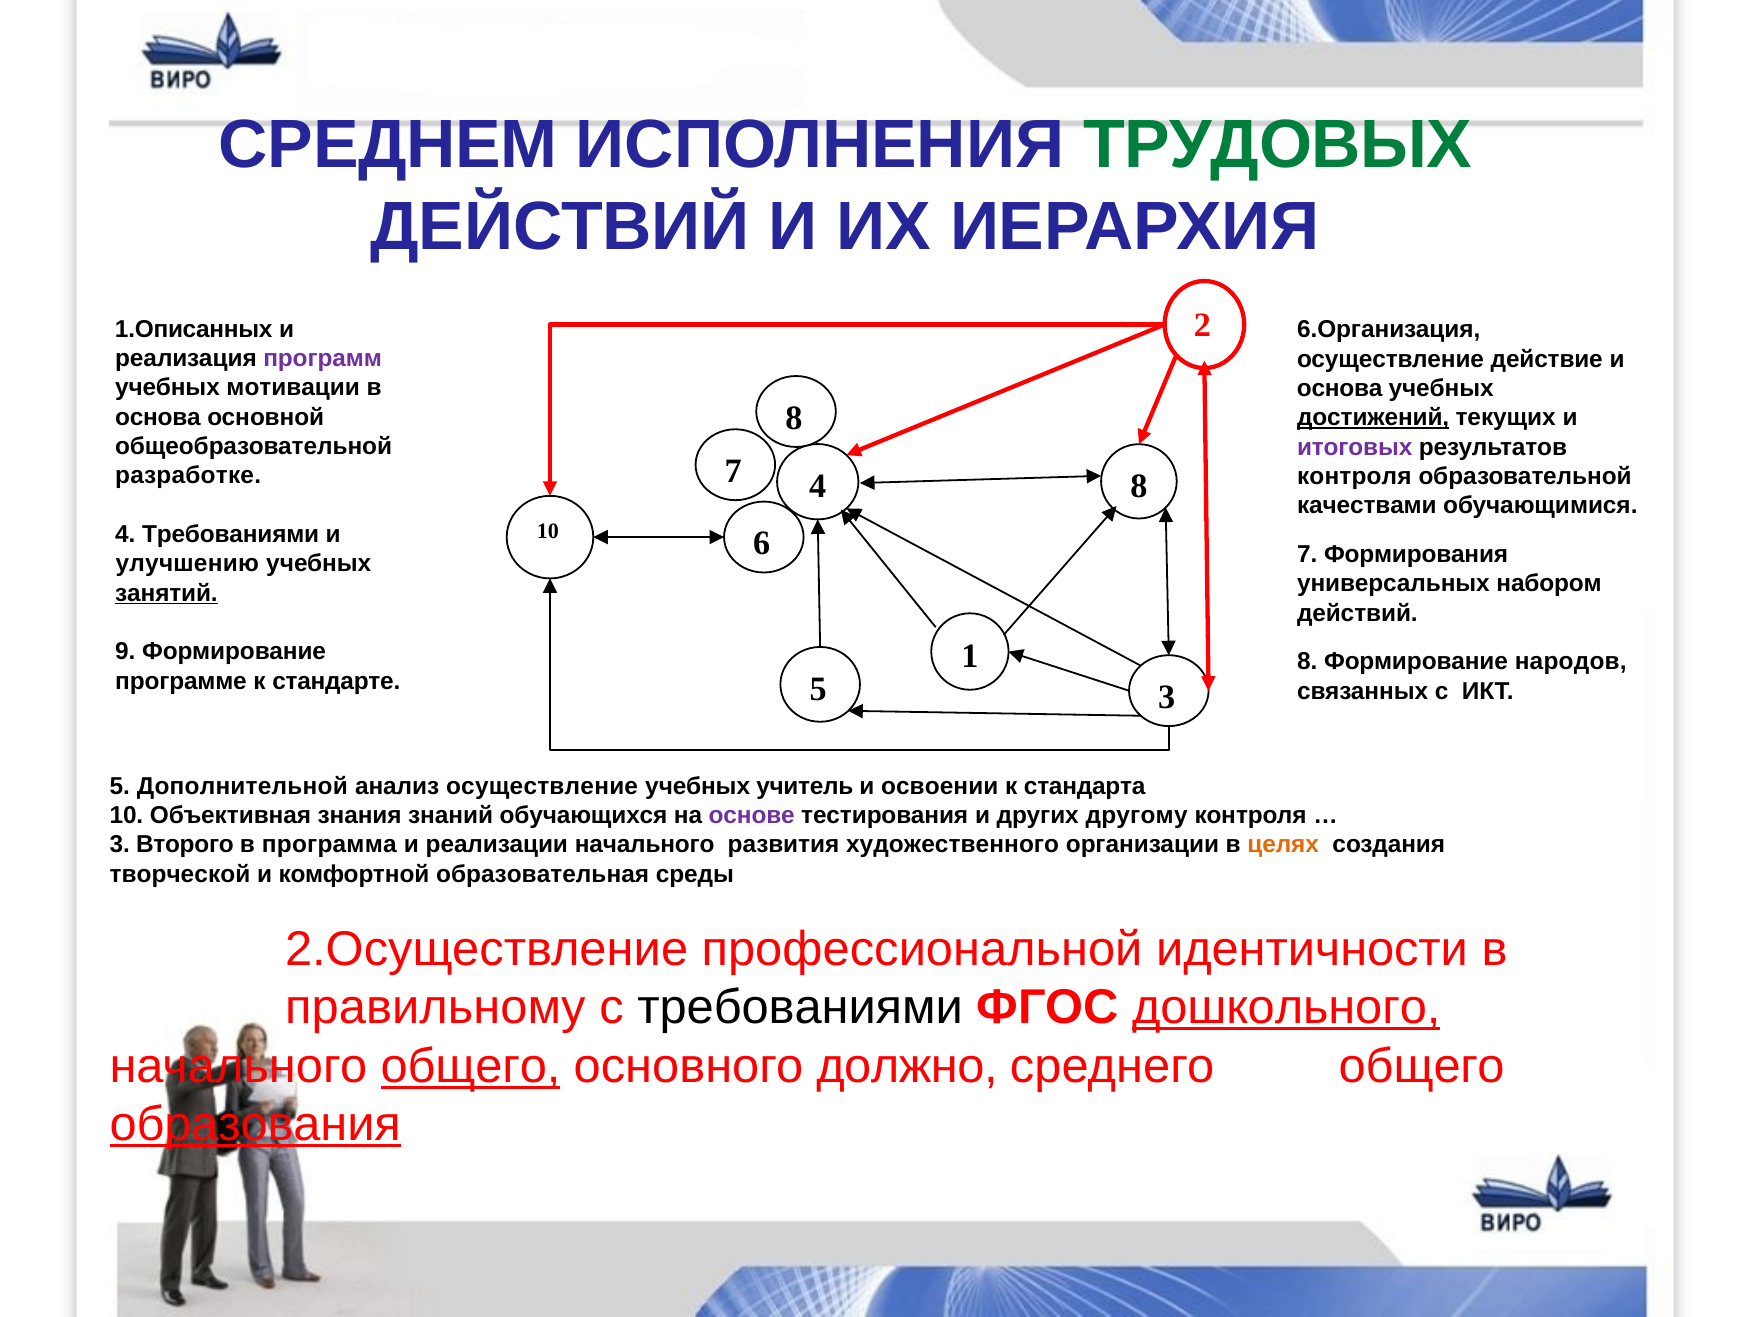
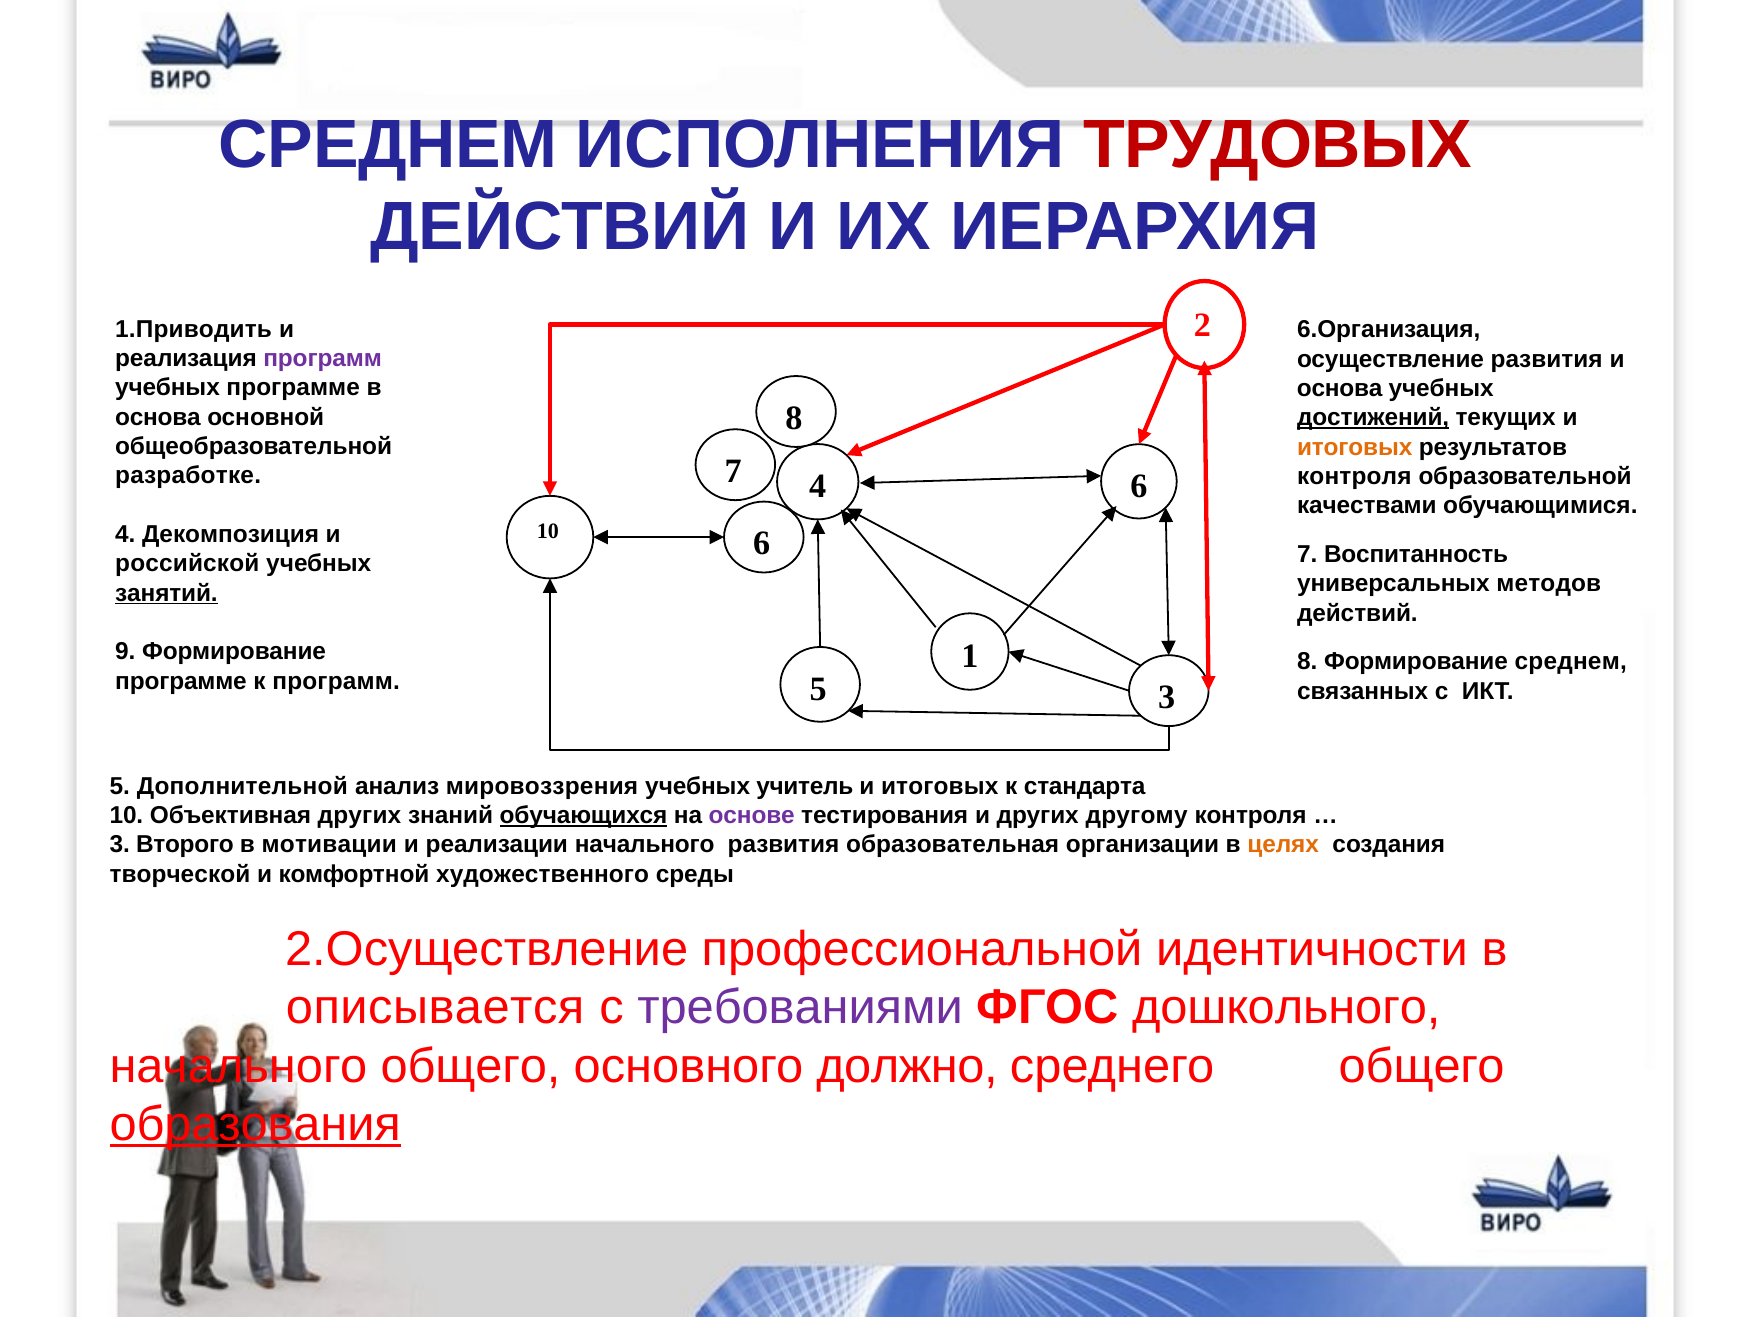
ТРУДОВЫХ colour: green -> red (1278, 145)
1.Описанных: 1.Описанных -> 1.Приводить (194, 329)
осуществление действие: действие -> развития (1547, 359)
учебных мотивации: мотивации -> программе (293, 388)
итоговых colour: purple -> orange (1355, 447)
4 8: 8 -> 6 (1139, 487)
4 Требованиями: Требованиями -> Декомпозиция (231, 535)
Формирования: Формирования -> Воспитанность (1416, 554)
улучшению: улучшению -> российской (187, 564)
набором: набором -> методов (1549, 584)
Формирование народов: народов -> среднем (1571, 662)
к стандарте: стандарте -> программ (336, 681)
анализ осуществление: осуществление -> мировоззрения (542, 786)
освоении: освоении -> итоговых (940, 786)
Объективная знания: знания -> других (359, 815)
обучающихся underline: none -> present (584, 815)
программа: программа -> мотивации (329, 845)
художественного: художественного -> образовательная (953, 845)
образовательная: образовательная -> художественного (543, 874)
правильному: правильному -> описывается (435, 1008)
требованиями colour: black -> purple (800, 1008)
дошкольного underline: present -> none (1286, 1008)
общего underline: present -> none (471, 1066)
